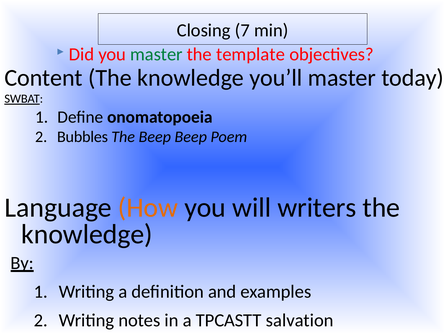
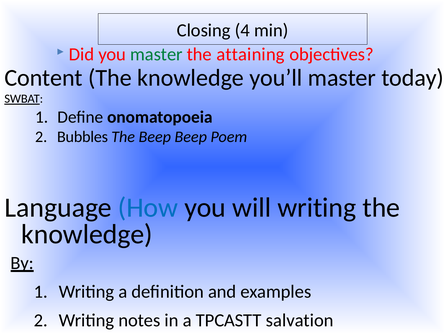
7: 7 -> 4 (242, 30)
template: template -> attaining (251, 54)
How colour: orange -> blue (148, 207)
will writers: writers -> writing (317, 207)
